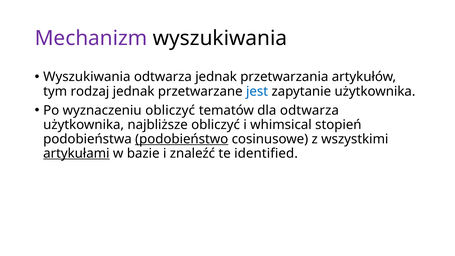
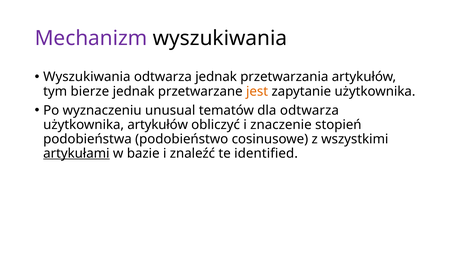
rodzaj: rodzaj -> bierze (90, 91)
jest colour: blue -> orange (257, 91)
wyznaczeniu obliczyć: obliczyć -> unusual (170, 110)
użytkownika najbliższe: najbliższe -> artykułów (158, 125)
whimsical: whimsical -> znaczenie (281, 125)
podobieństwo underline: present -> none (182, 139)
